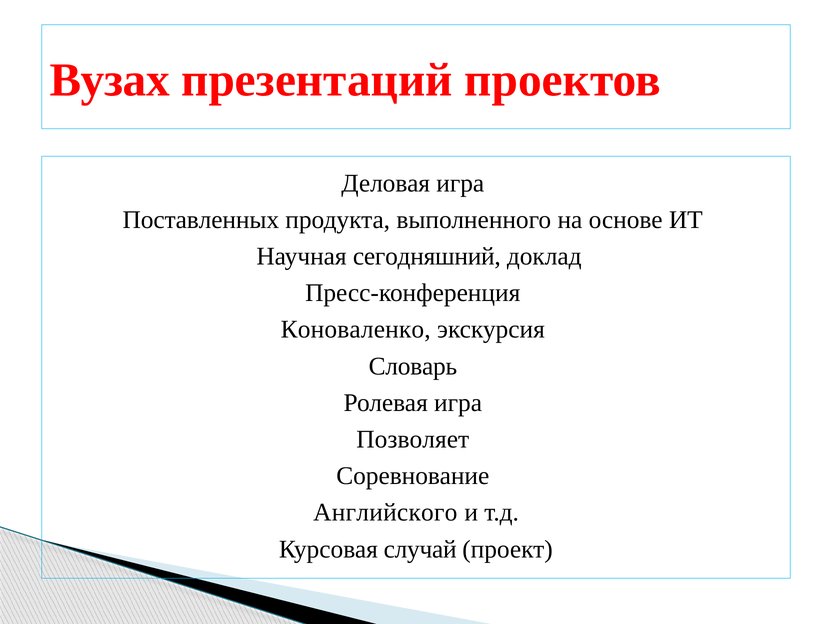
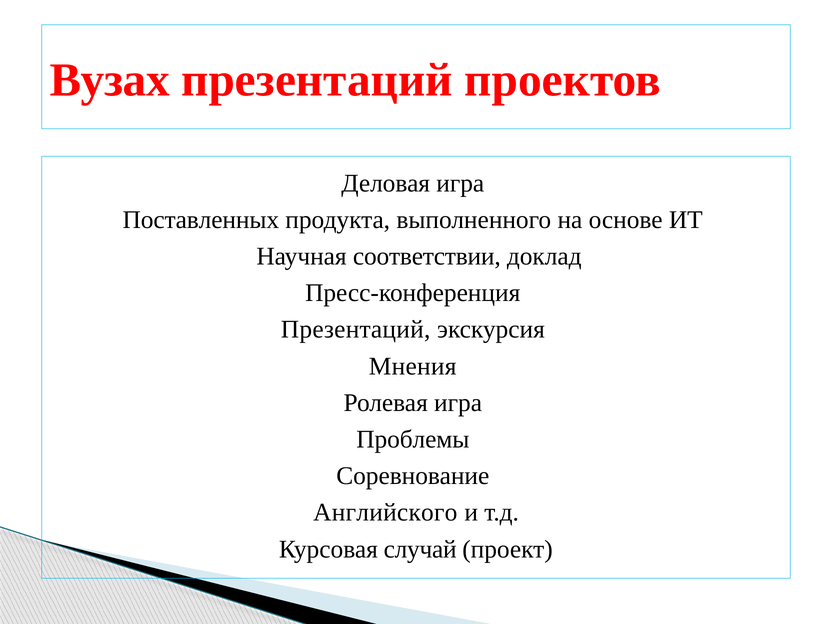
сегодняшний: сегодняшний -> соответствии (427, 256)
Коноваленко: Коноваленко -> Презентаций (356, 330)
Словарь: Словарь -> Мнения (413, 366)
Позволяет: Позволяет -> Проблемы (413, 439)
